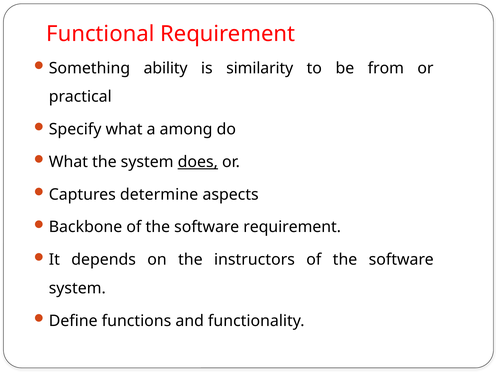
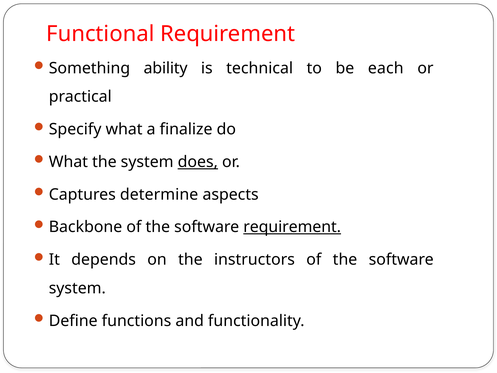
similarity: similarity -> technical (260, 68)
from: from -> each (386, 68)
among: among -> finalize (186, 129)
requirement underline: none -> present (292, 227)
